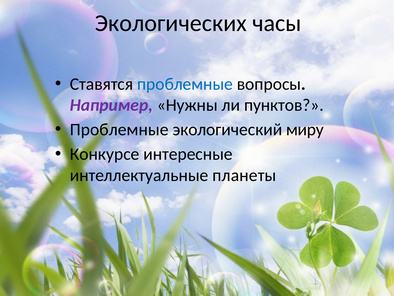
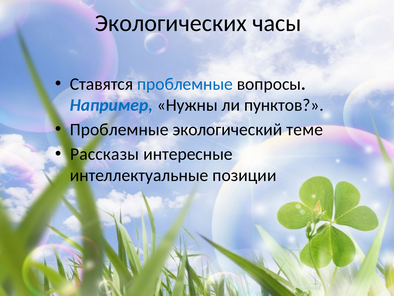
Например colour: purple -> blue (111, 105)
миру: миру -> теме (305, 129)
Конкурсе: Конкурсе -> Рассказы (105, 154)
планеты: планеты -> позиции (244, 175)
